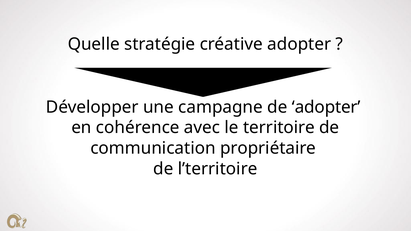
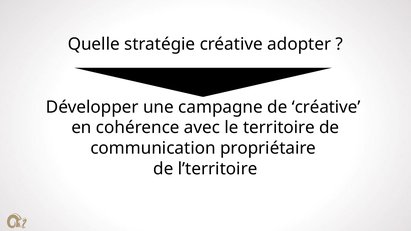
de adopter: adopter -> créative (326, 107)
